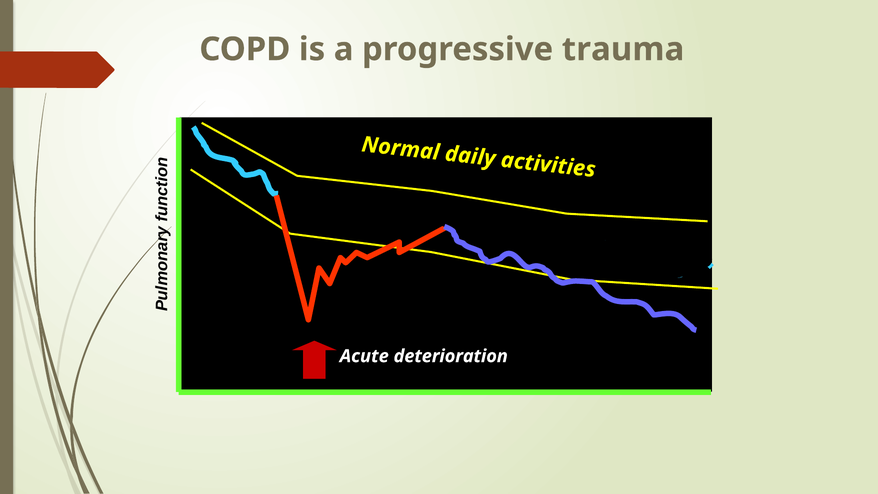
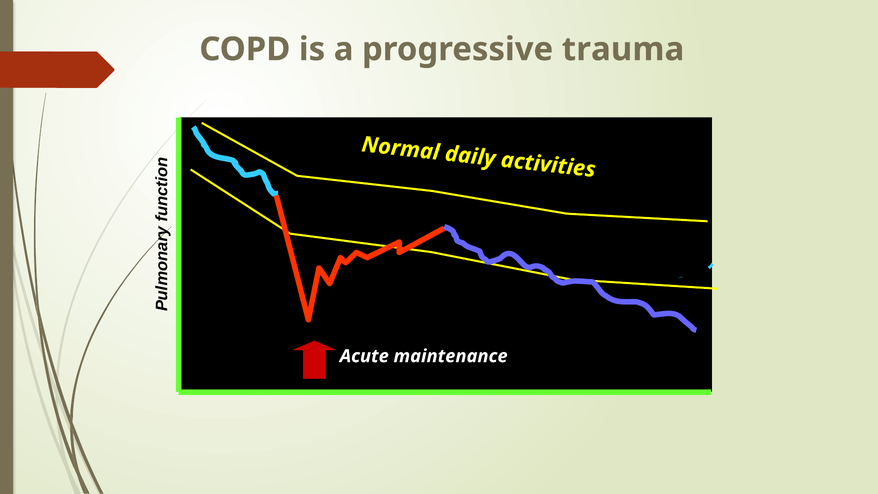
deterioration: deterioration -> maintenance (451, 356)
